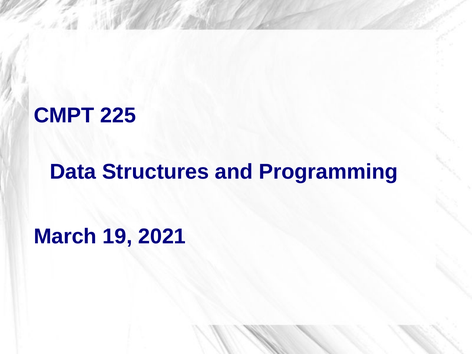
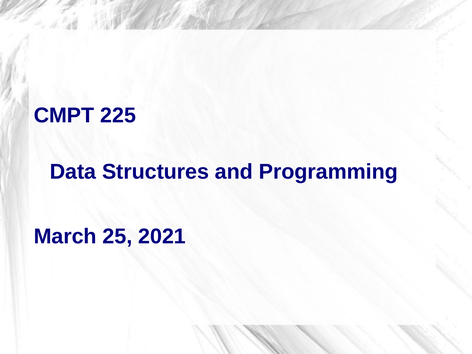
19: 19 -> 25 (117, 236)
